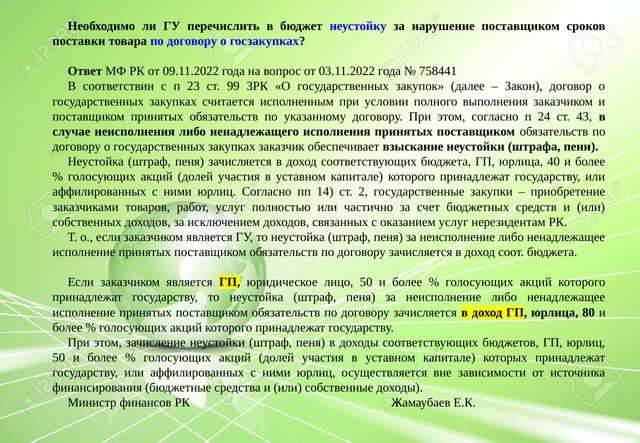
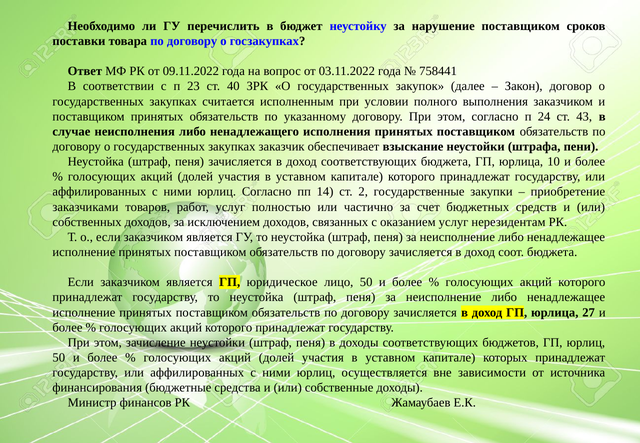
99: 99 -> 40 (233, 86)
40: 40 -> 10 (554, 162)
80: 80 -> 27 (589, 312)
